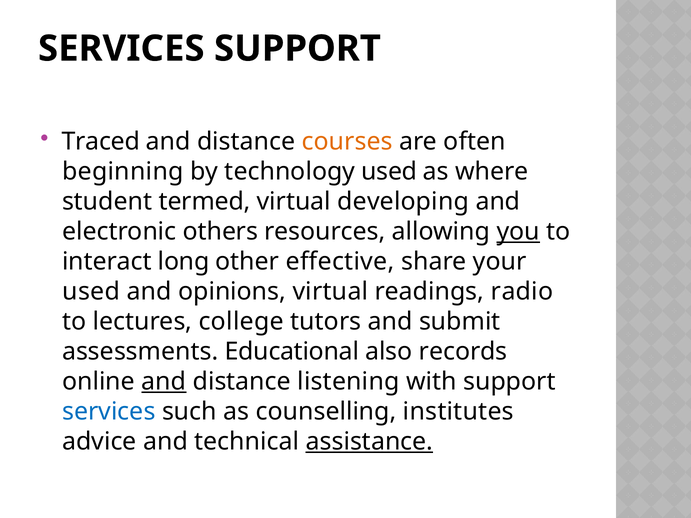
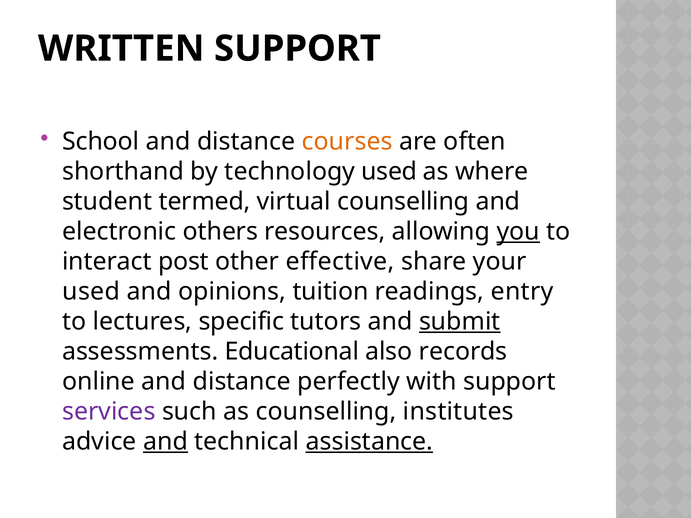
SERVICES: SERVICES -> WRITTEN (121, 49)
Traced: Traced -> School (101, 142)
beginning: beginning -> shorthand (123, 172)
virtual developing: developing -> counselling (403, 202)
long: long -> post (184, 262)
opinions virtual: virtual -> tuition (331, 292)
radio: radio -> entry (522, 292)
college: college -> specific (241, 322)
submit underline: none -> present (460, 322)
and underline: present -> none (164, 382)
listening: listening -> perfectly (349, 382)
services colour: blue -> purple (109, 412)
and underline: none -> present (165, 442)
